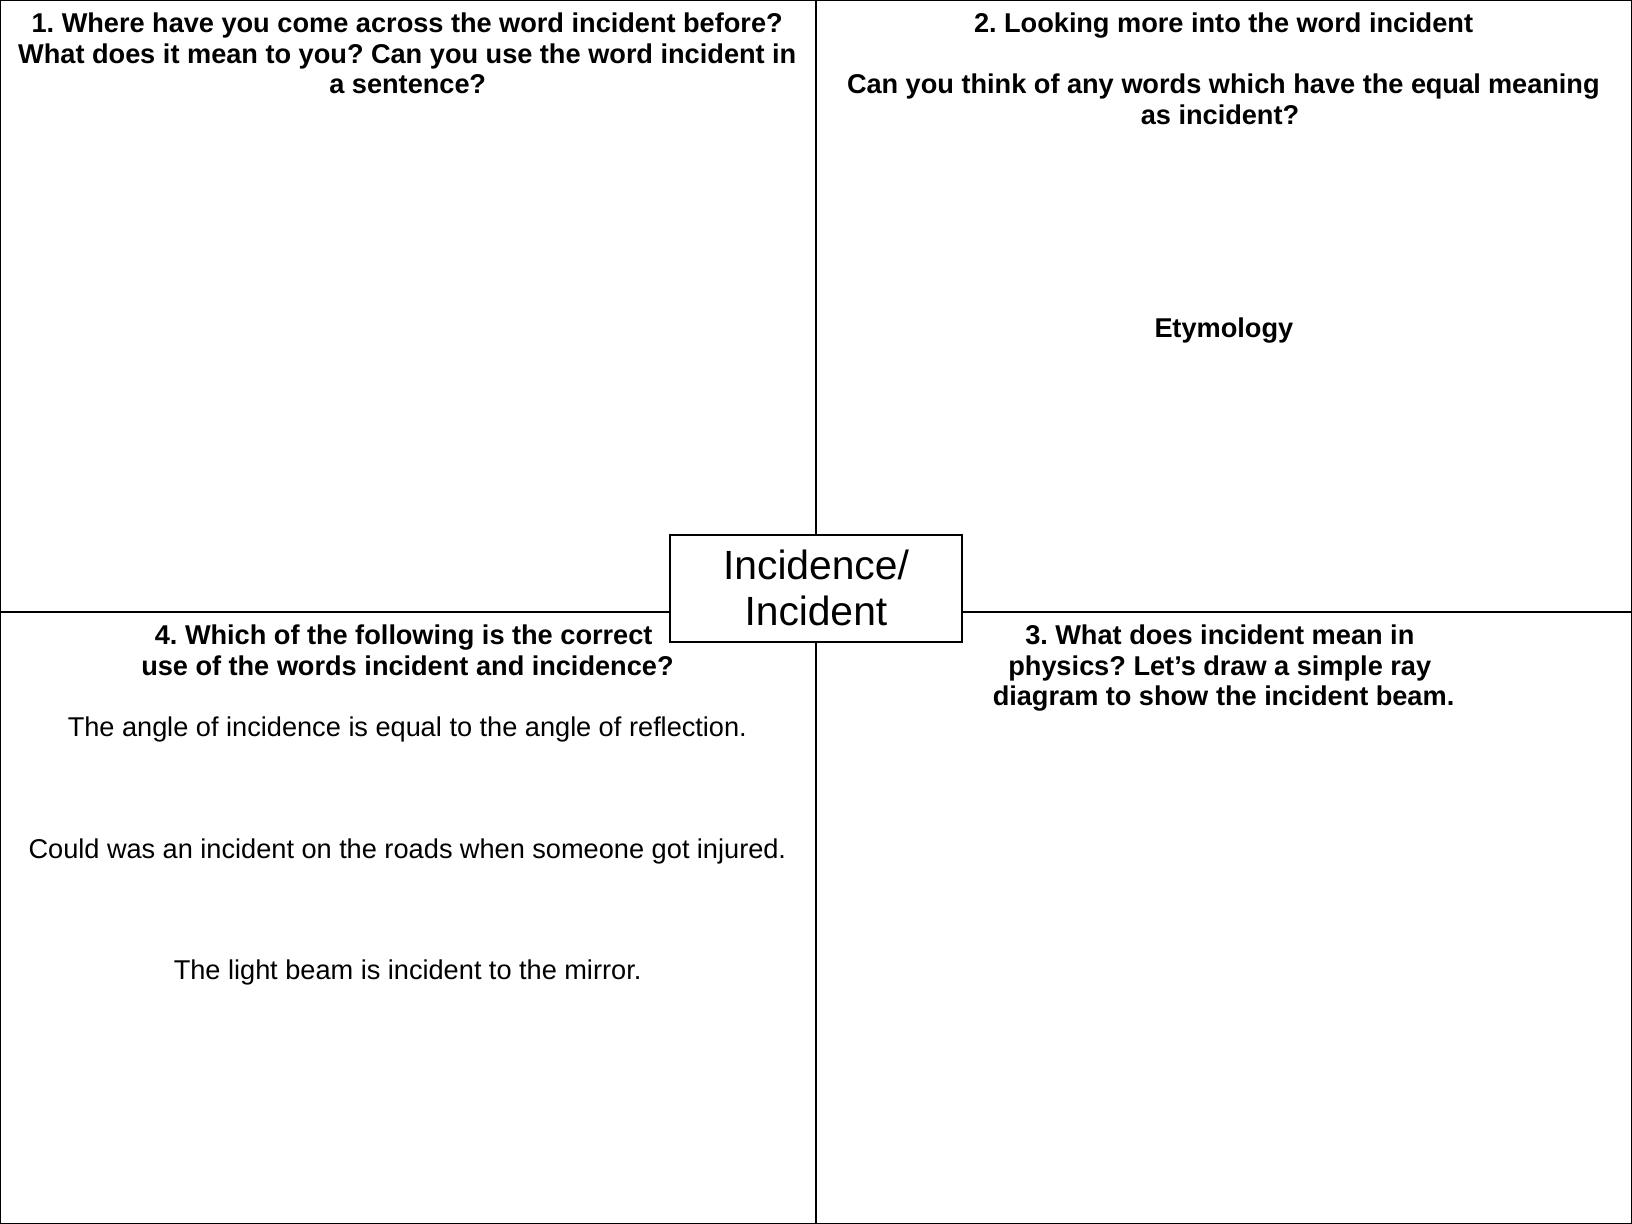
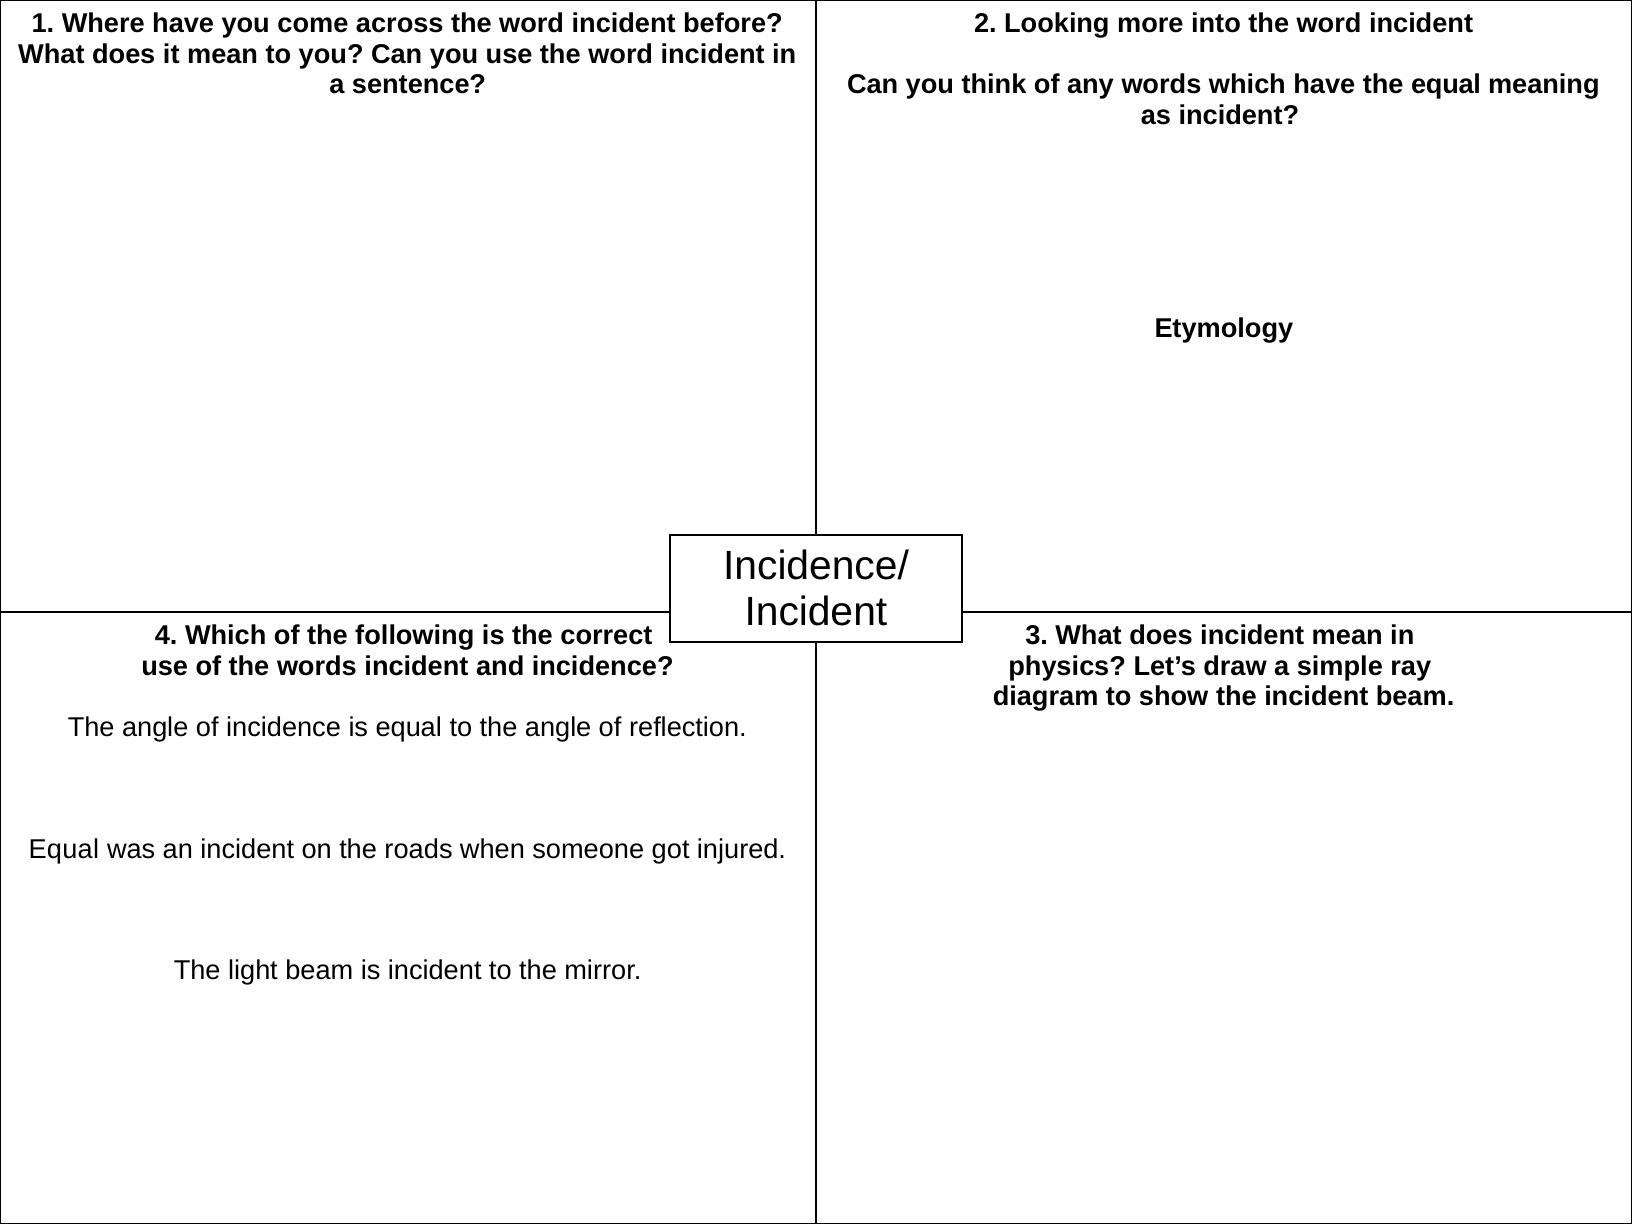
Could: Could -> Equal (64, 849)
